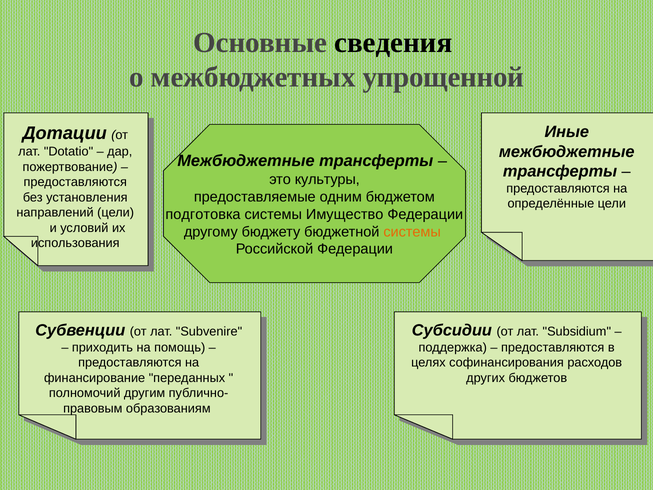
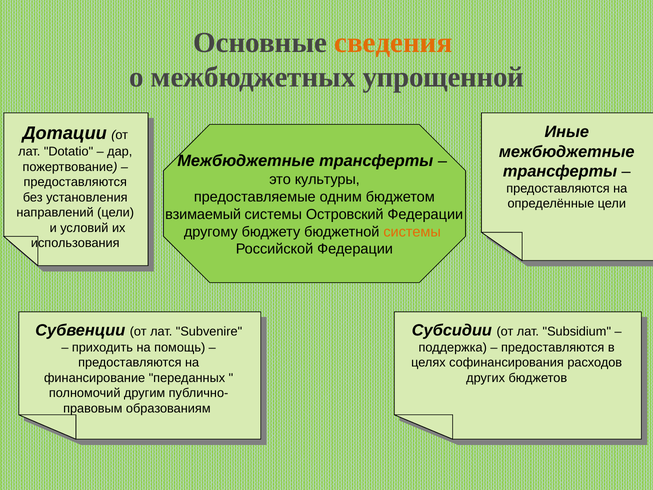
сведения colour: black -> orange (393, 43)
подготовка: подготовка -> взимаемый (203, 214)
Имущество: Имущество -> Островский (345, 214)
